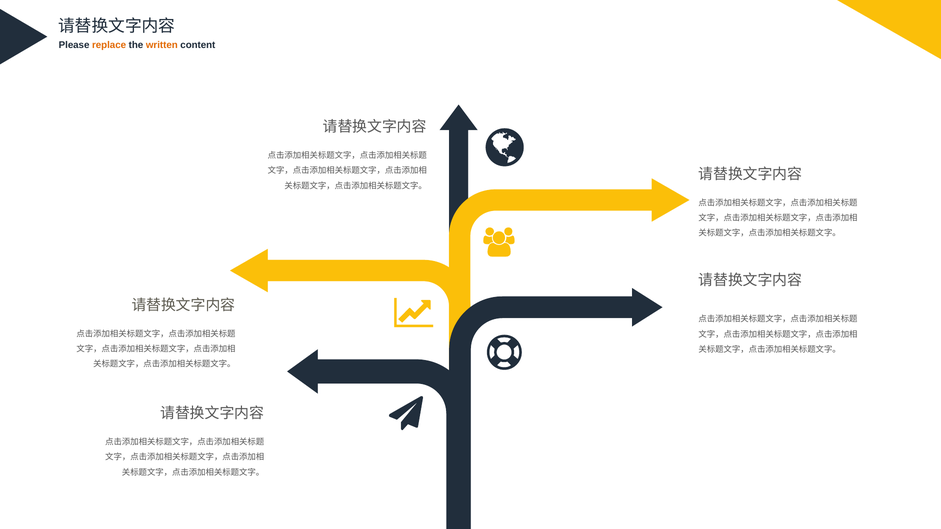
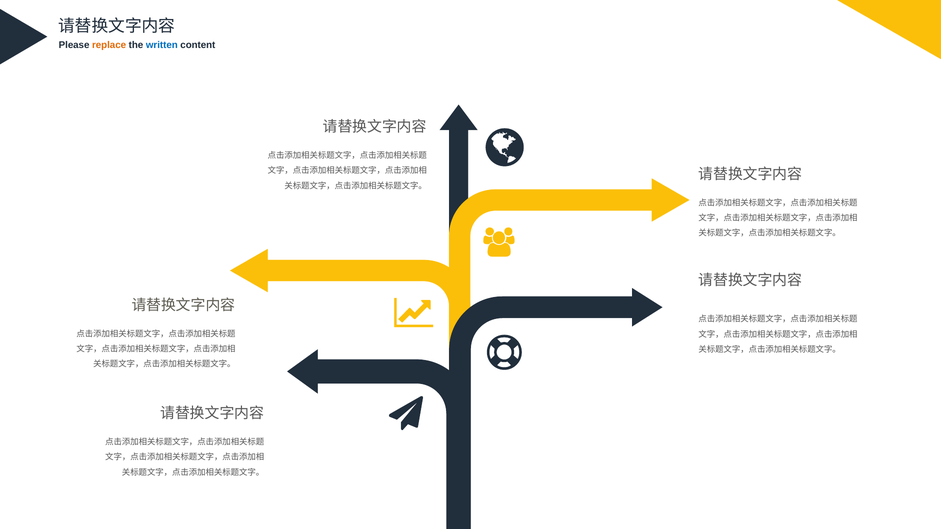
written colour: orange -> blue (162, 45)
